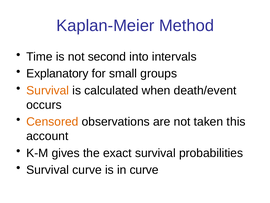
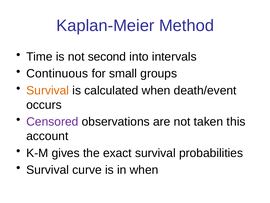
Explanatory: Explanatory -> Continuous (57, 73)
Censored colour: orange -> purple (52, 121)
in curve: curve -> when (144, 169)
